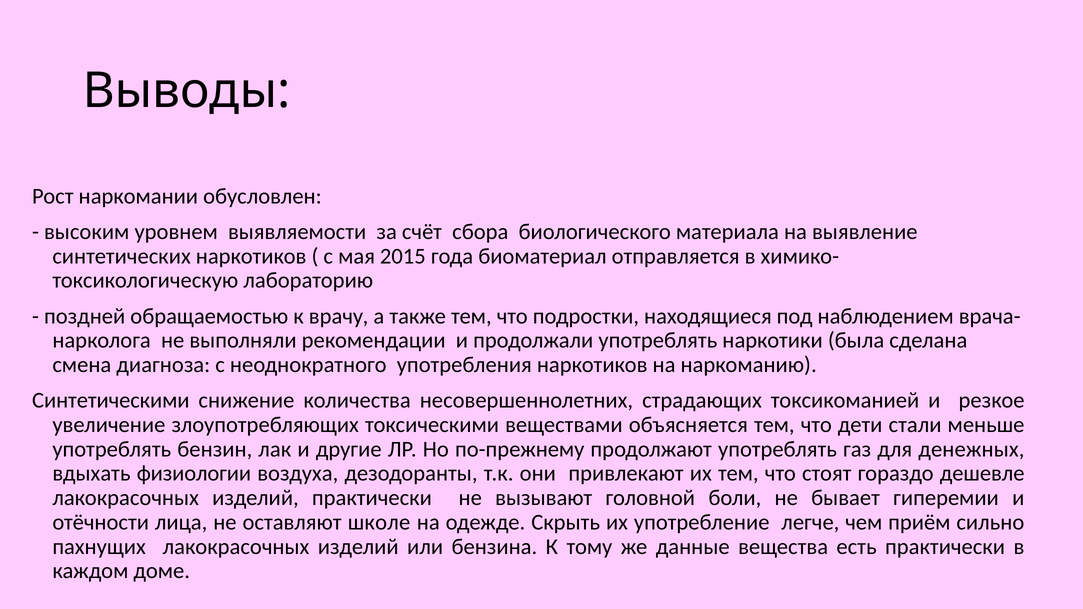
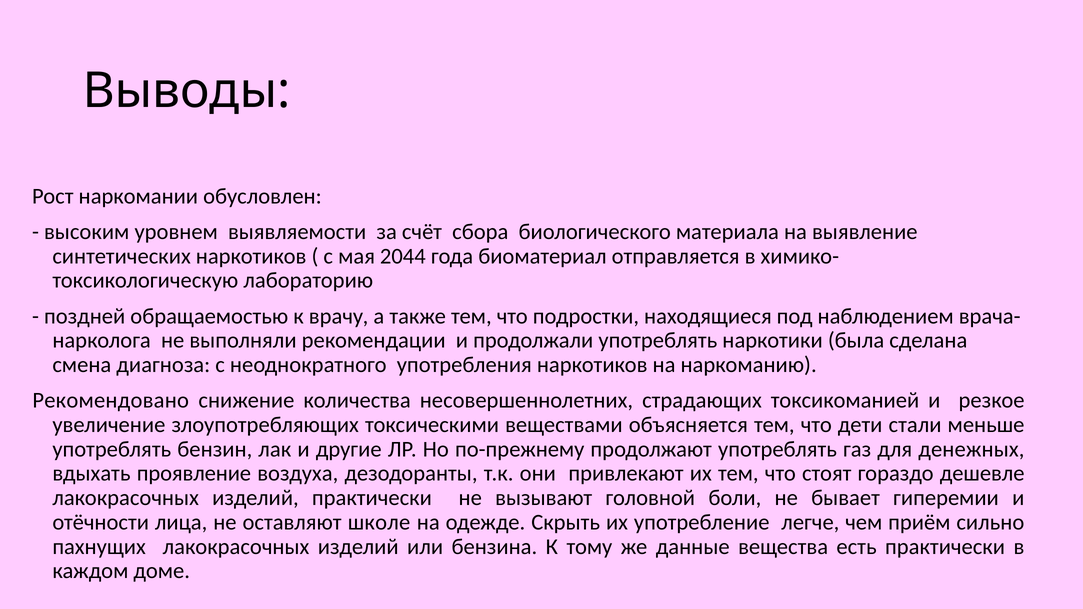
2015: 2015 -> 2044 (403, 256)
Синтетическими: Синтетическими -> Рекомендовано (111, 401)
физиологии: физиологии -> проявление (194, 474)
